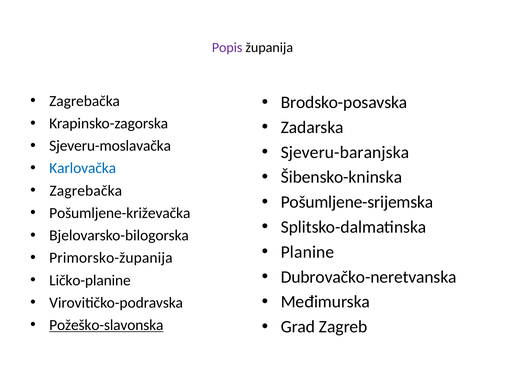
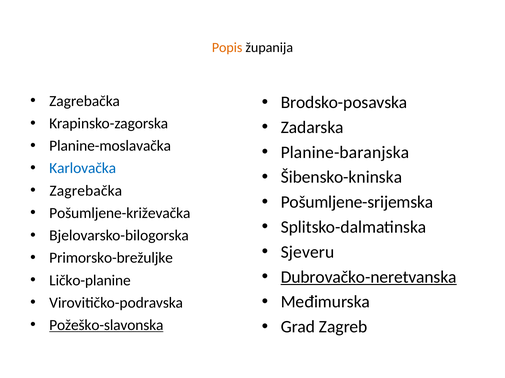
Popis colour: purple -> orange (227, 48)
Sjeveru-moslavačka: Sjeveru-moslavačka -> Planine-moslavačka (110, 146)
Sjeveru-baranjska: Sjeveru-baranjska -> Planine-baranjska (345, 153)
Planine: Planine -> Sjeveru (308, 252)
Primorsko-županija: Primorsko-županija -> Primorsko-brežuljke (111, 258)
Dubrovačko-neretvanska underline: none -> present (369, 277)
